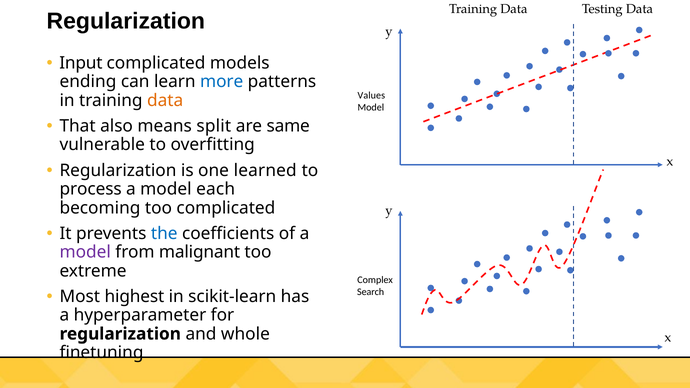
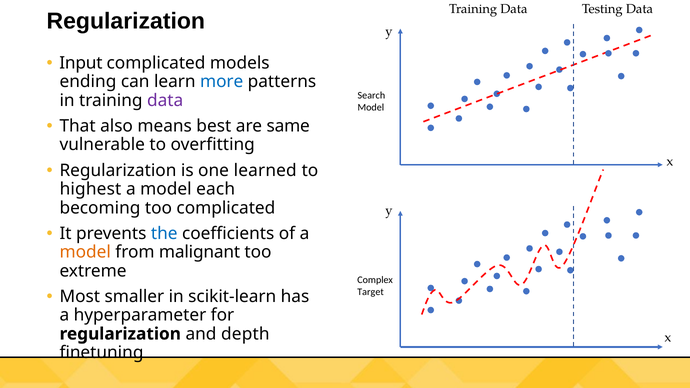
Values: Values -> Search (371, 96)
data colour: orange -> purple (165, 100)
split: split -> best (214, 126)
process: process -> highest (90, 189)
model colour: purple -> orange (85, 252)
highest: highest -> smaller (134, 297)
Search: Search -> Target (371, 292)
whole: whole -> depth (245, 334)
